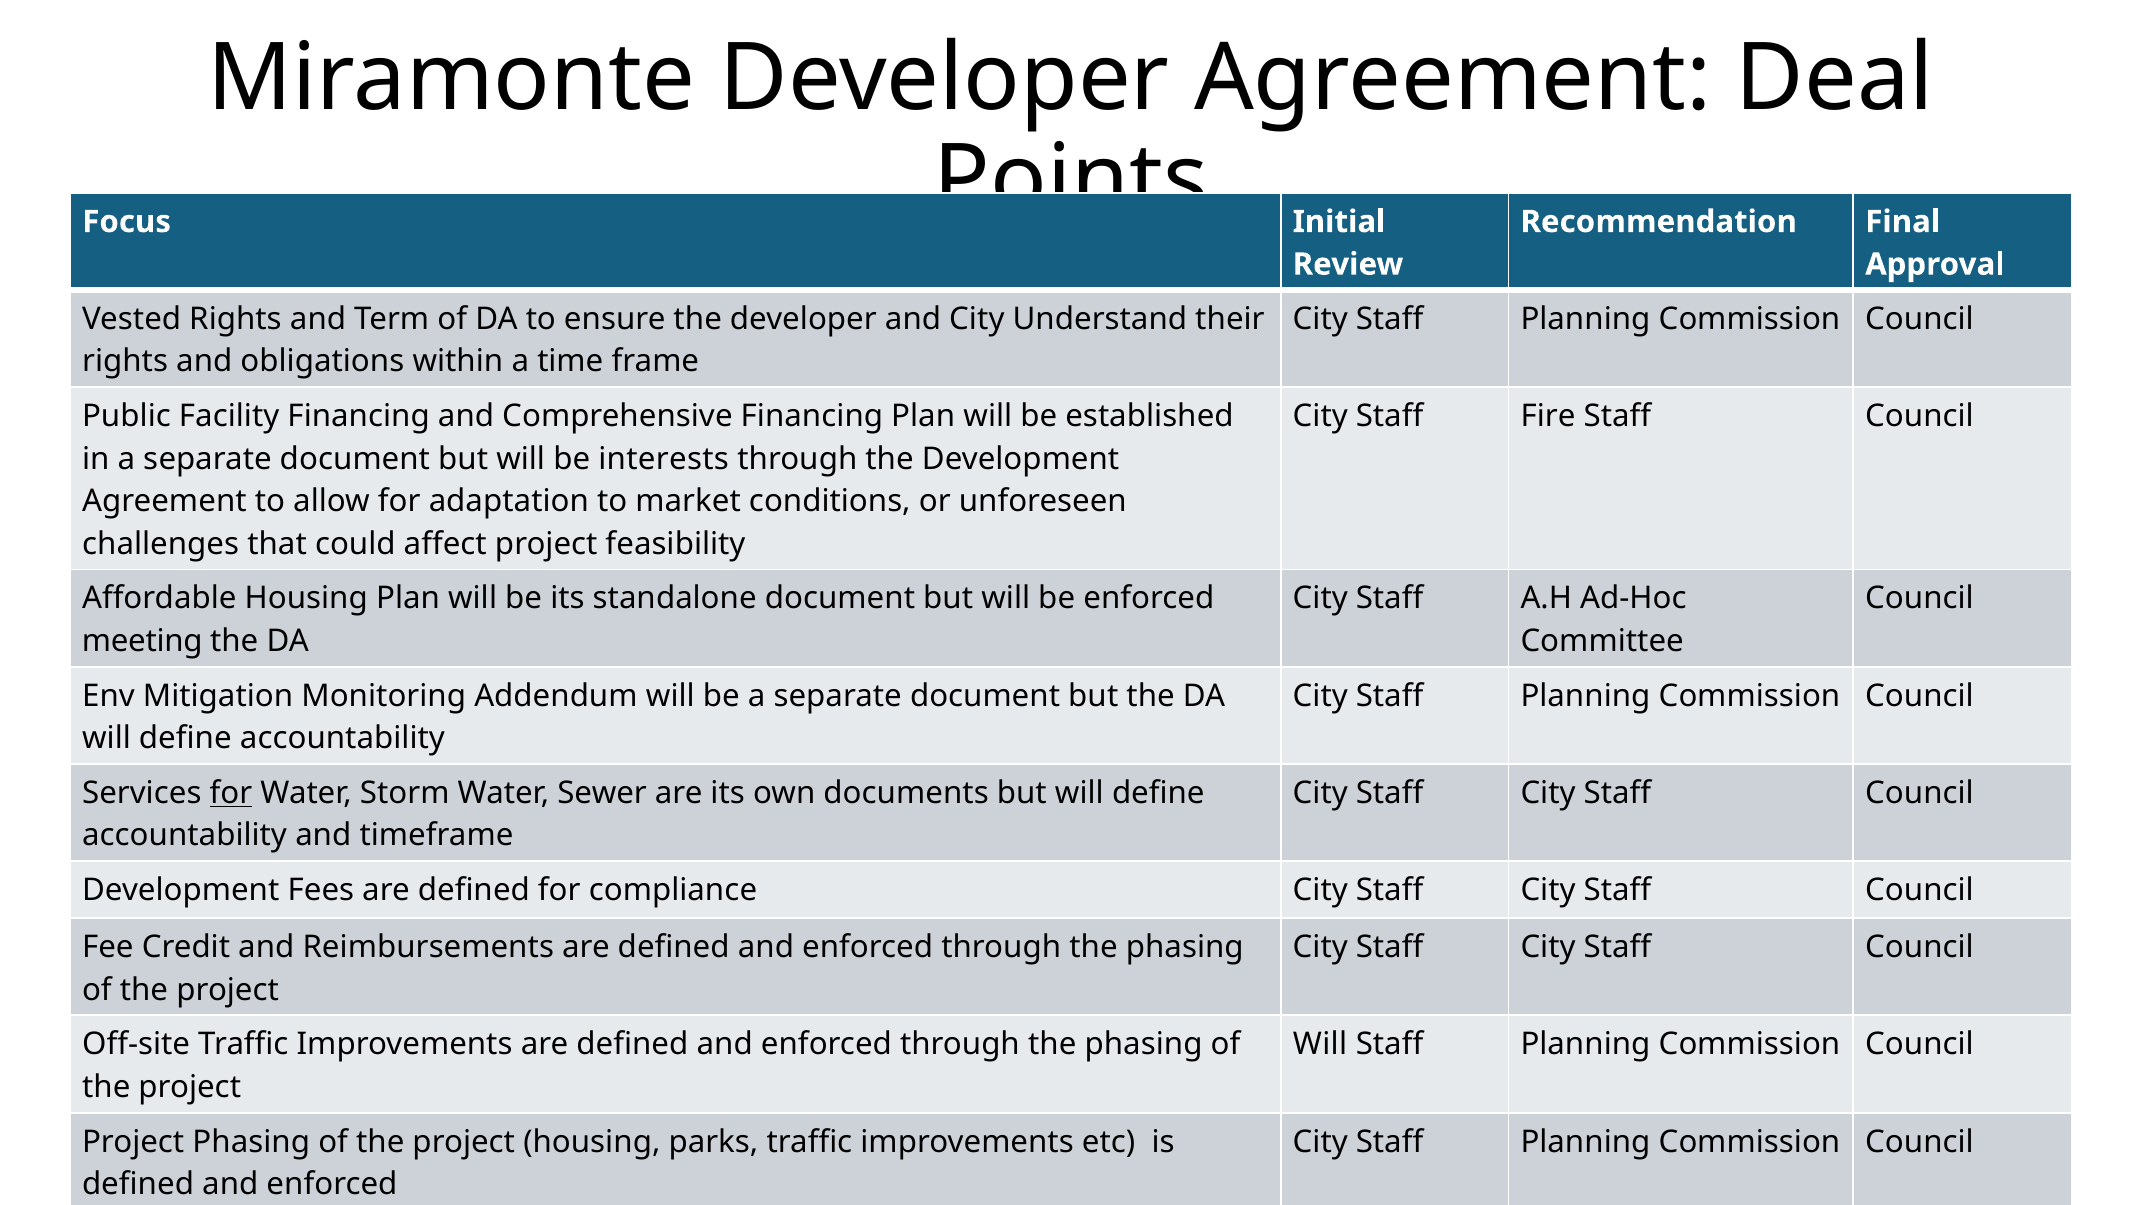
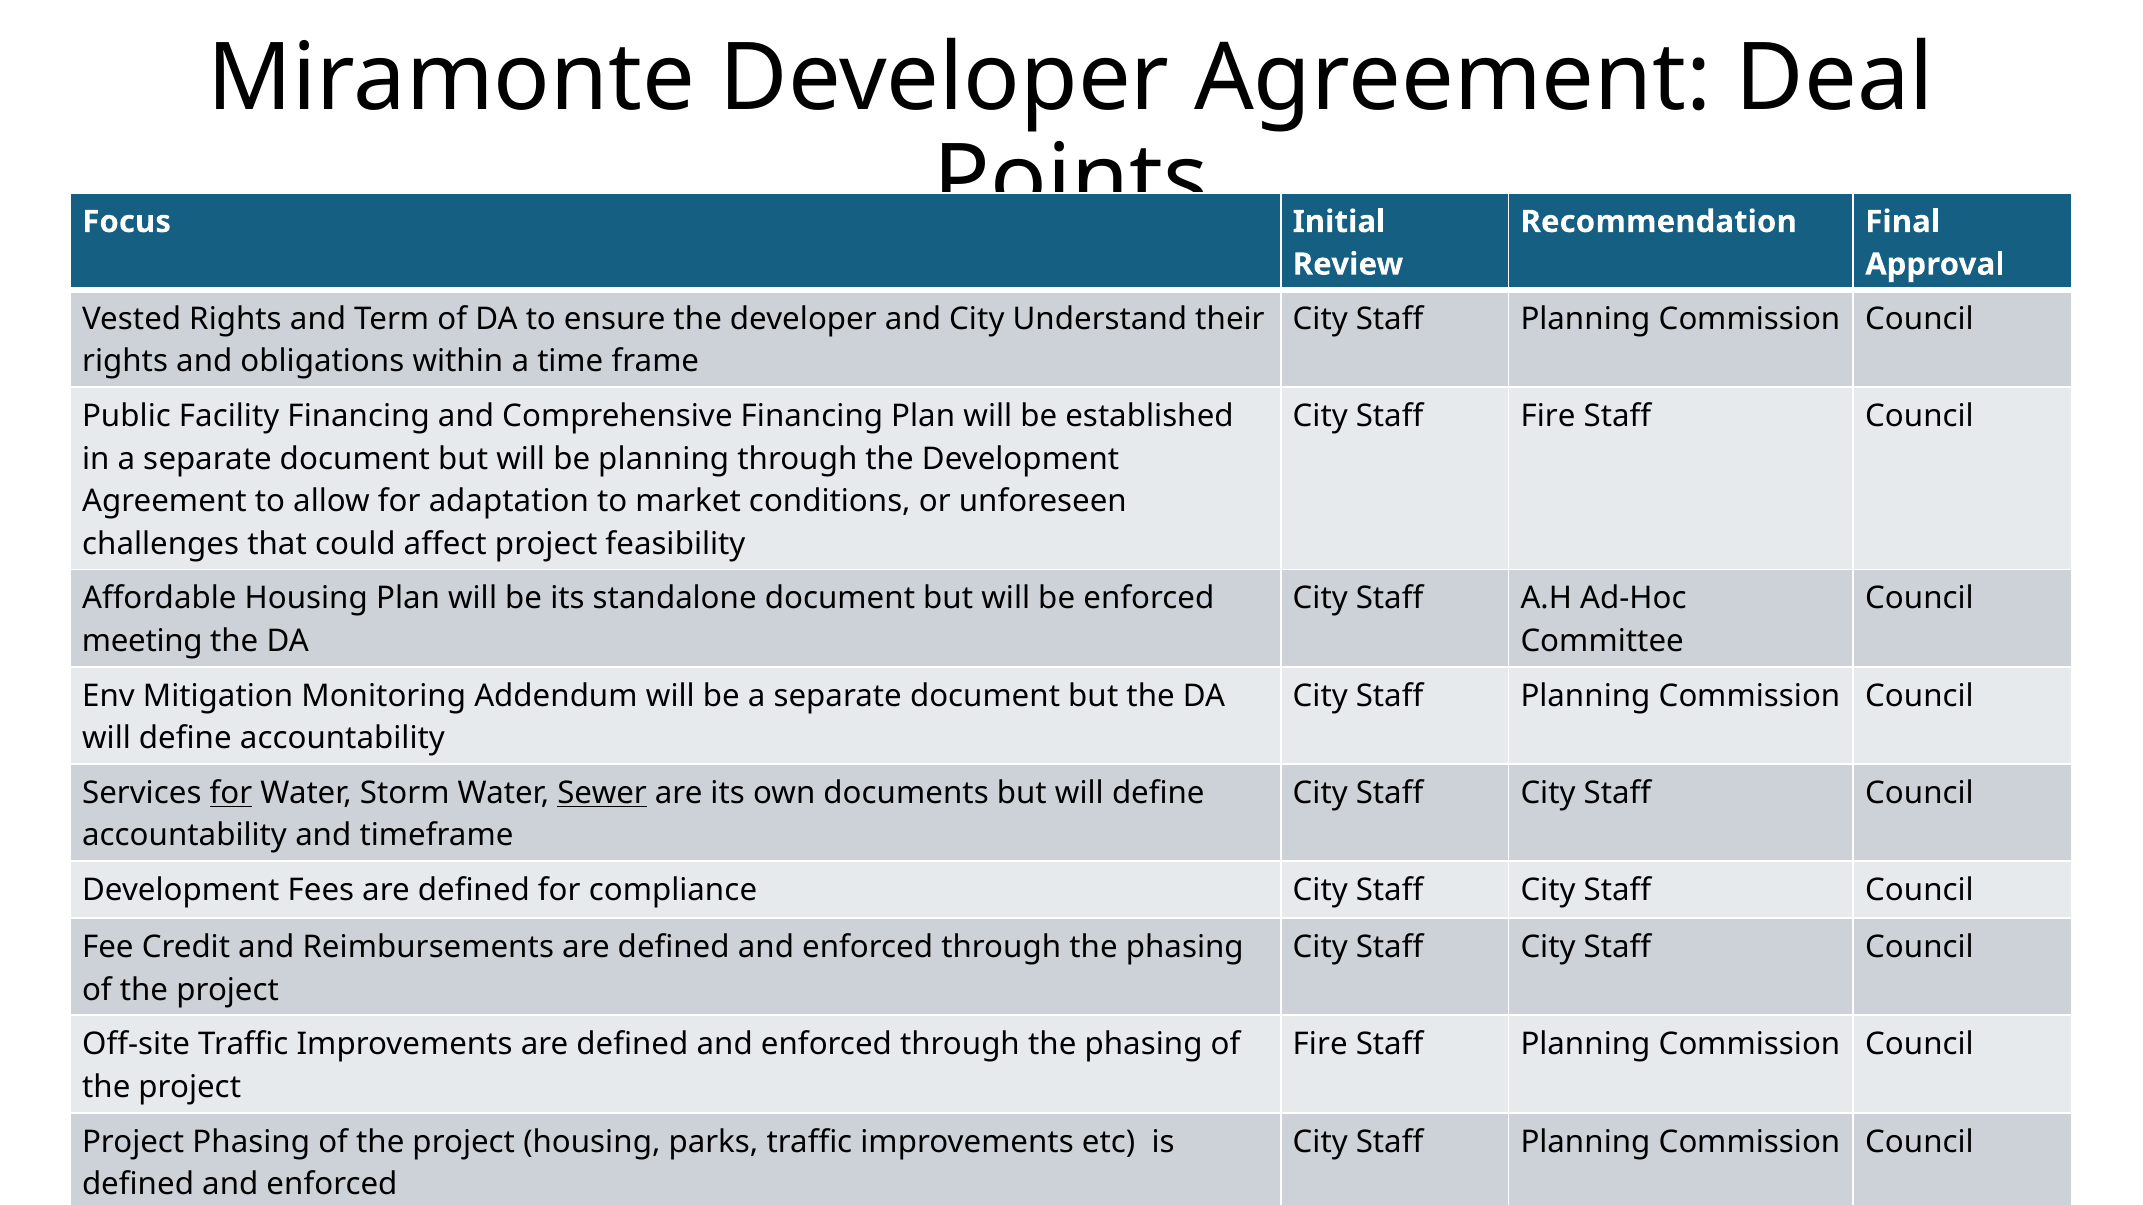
be interests: interests -> planning (664, 459)
Sewer underline: none -> present (602, 793)
Will: Will -> Fire (1320, 1045)
